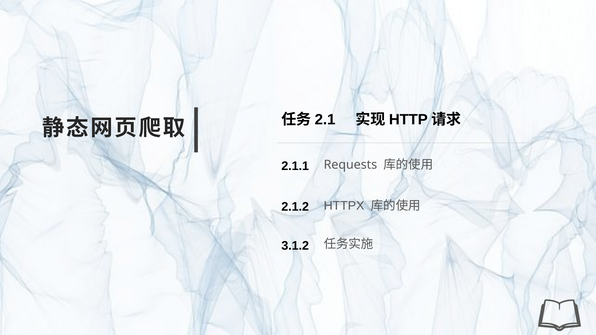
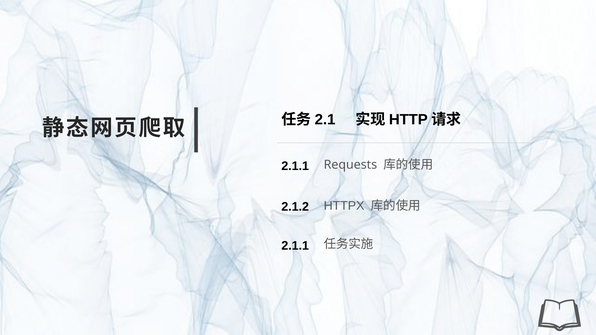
3.1.2: 3.1.2 -> 2.1.1 (295, 246)
